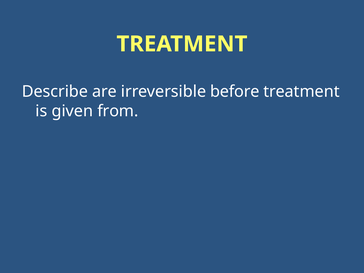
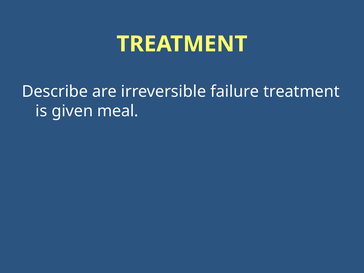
before: before -> failure (235, 92)
from: from -> meal (118, 111)
